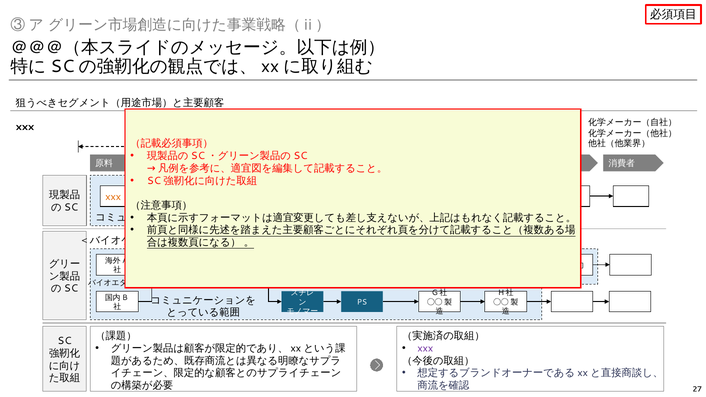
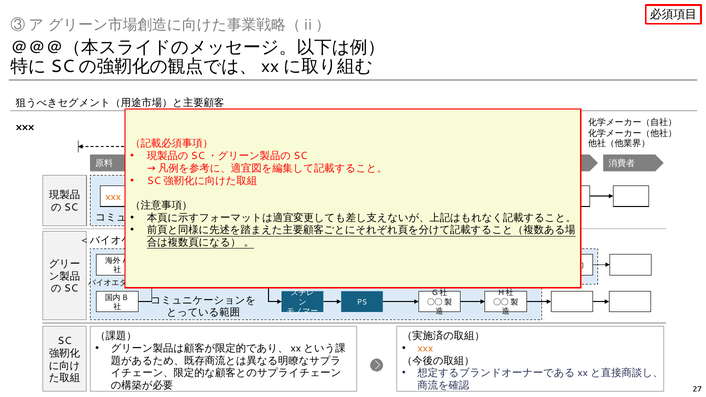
xxx colour: purple -> orange (425, 348)
